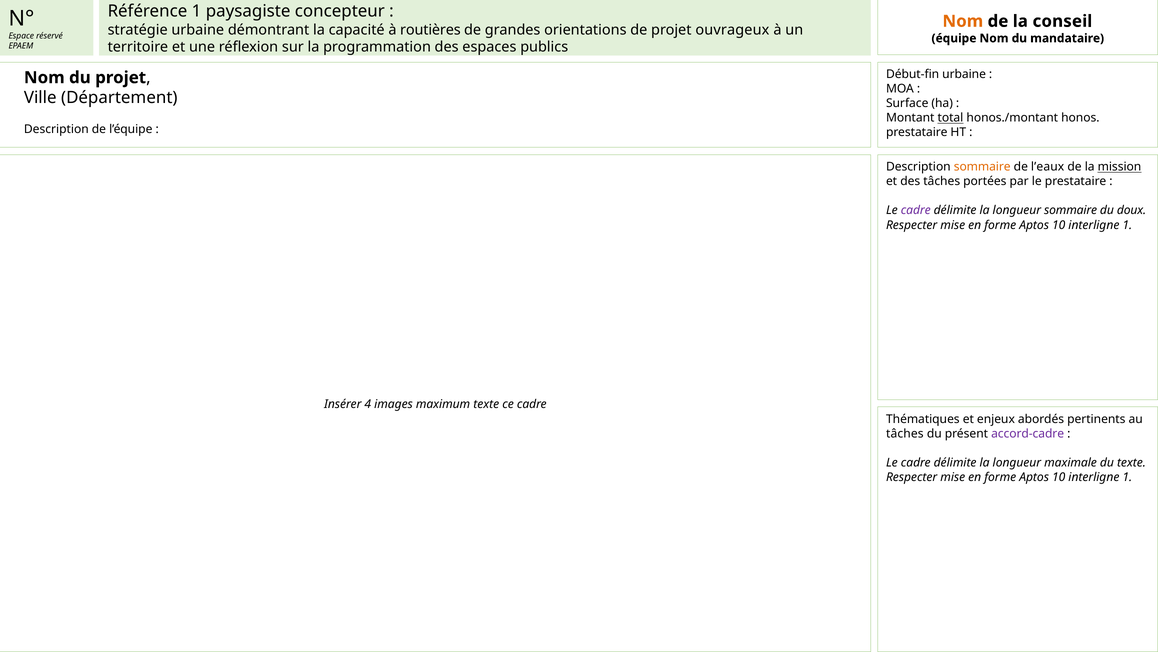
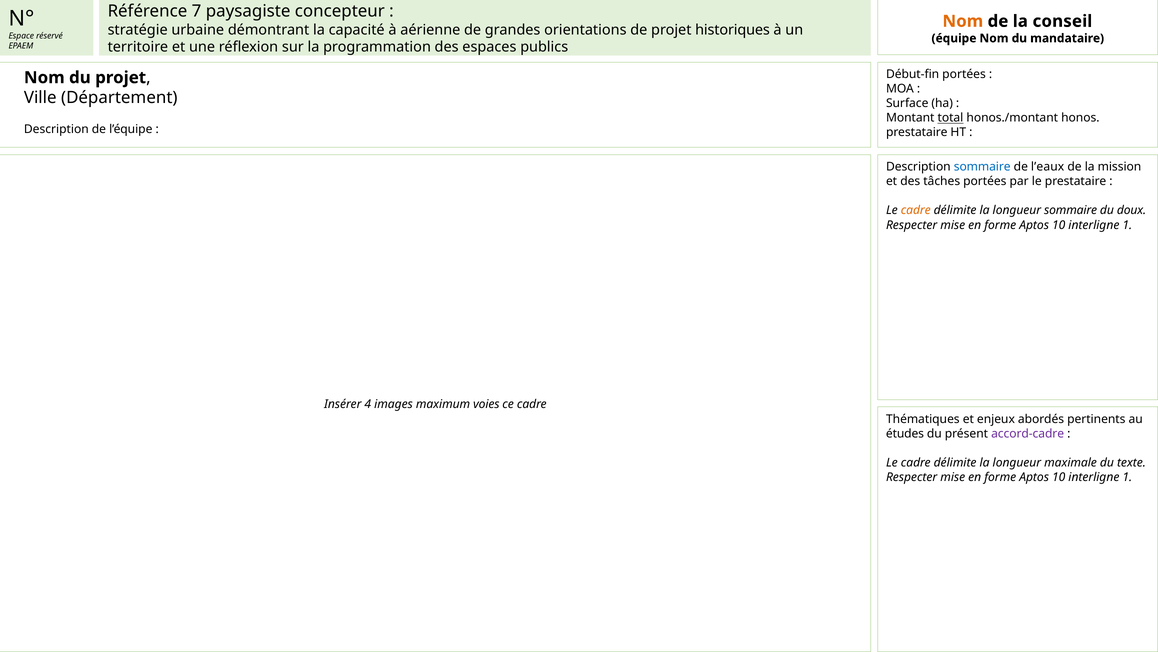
Référence 1: 1 -> 7 (197, 11)
routières: routières -> aérienne (430, 30)
ouvrageux: ouvrageux -> historiques (733, 30)
Début-fin urbaine: urbaine -> portées (964, 74)
sommaire colour: orange -> blue (982, 167)
mission underline: present -> none (1119, 167)
cadre colour: purple -> orange (916, 210)
maximum texte: texte -> voies (486, 404)
tâches: tâches -> études (905, 433)
